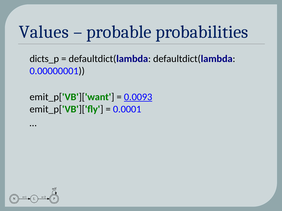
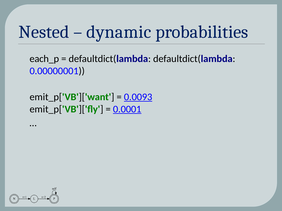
Values: Values -> Nested (44, 32)
probable: probable -> dynamic (119, 32)
dicts_p: dicts_p -> each_p (44, 59)
0.0001 underline: none -> present (127, 109)
